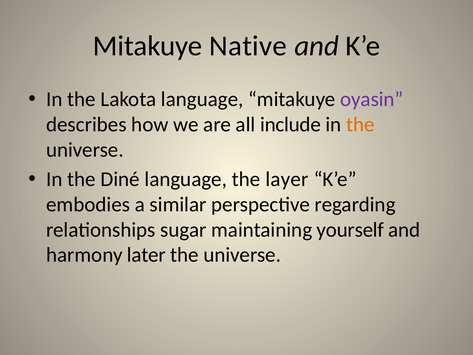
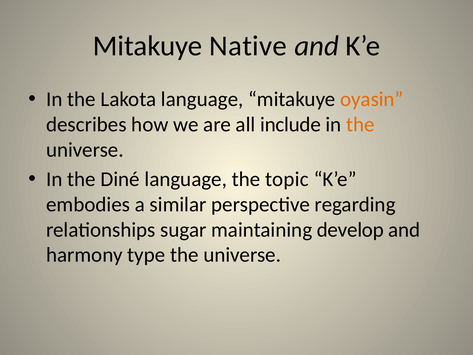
oyasin colour: purple -> orange (372, 99)
layer: layer -> topic (287, 179)
yourself: yourself -> develop (350, 230)
later: later -> type (146, 255)
